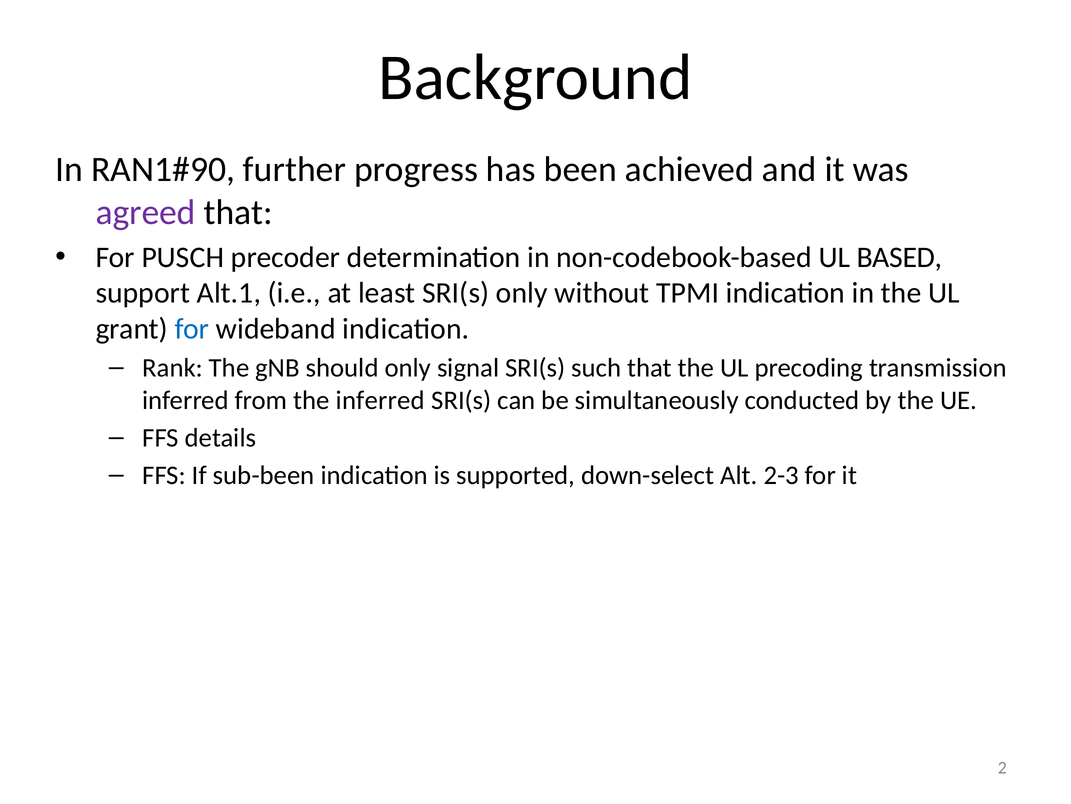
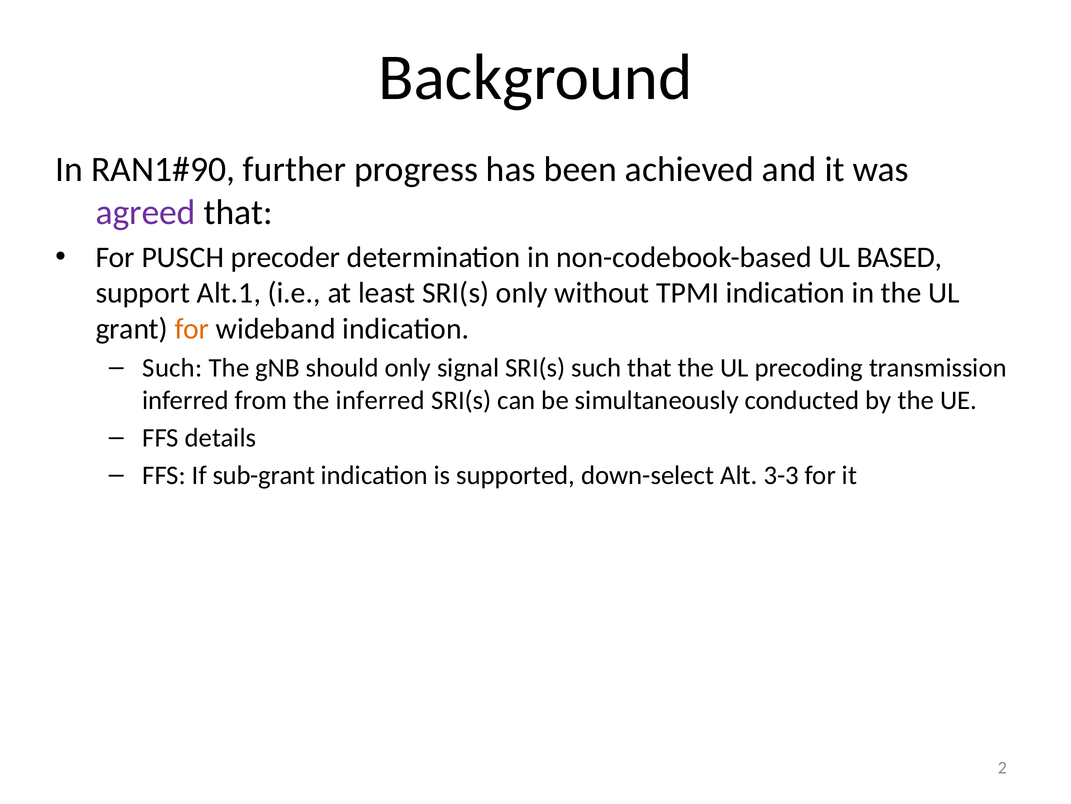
for colour: blue -> orange (192, 329)
Rank: Rank -> Such (172, 368)
sub-been: sub-been -> sub-grant (264, 475)
2-3: 2-3 -> 3-3 (781, 475)
